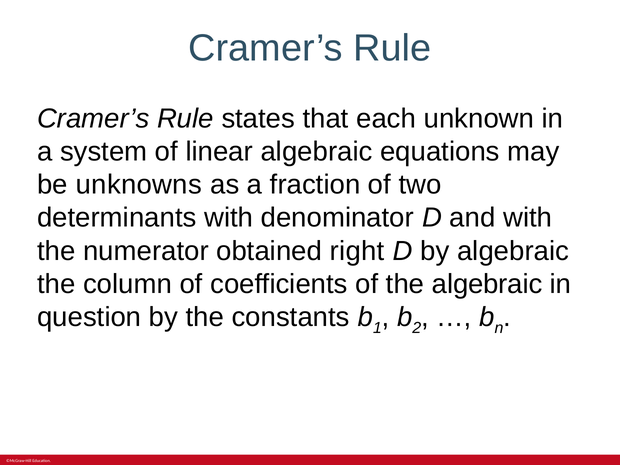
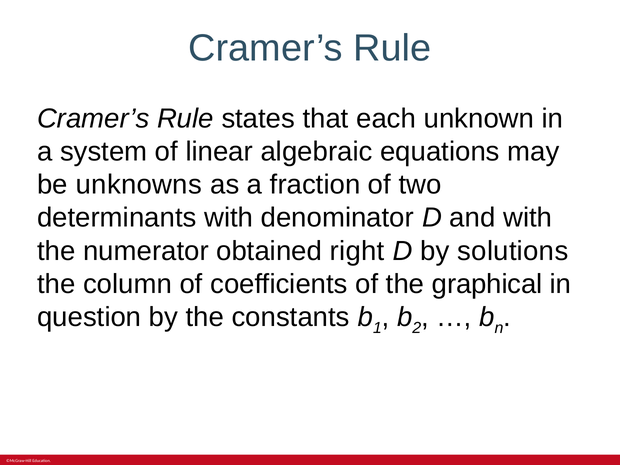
by algebraic: algebraic -> solutions (513, 251)
the algebraic: algebraic -> graphical (487, 284)
